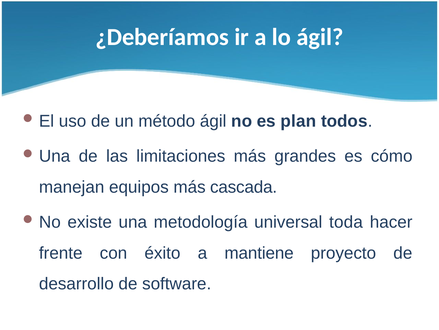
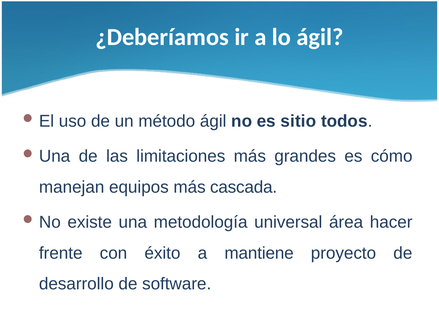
plan: plan -> sitio (298, 121)
toda: toda -> área (346, 222)
